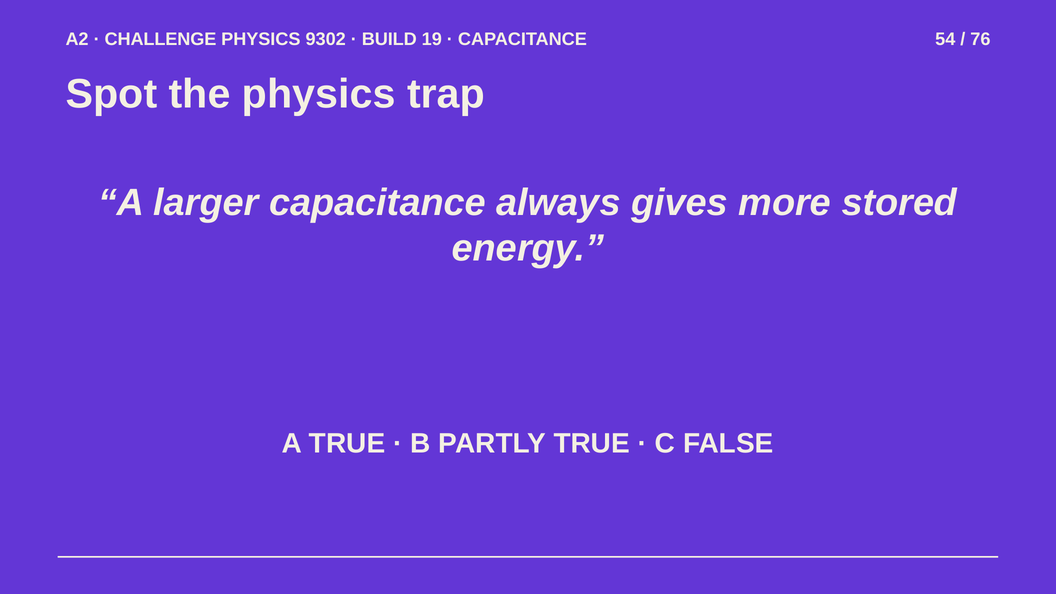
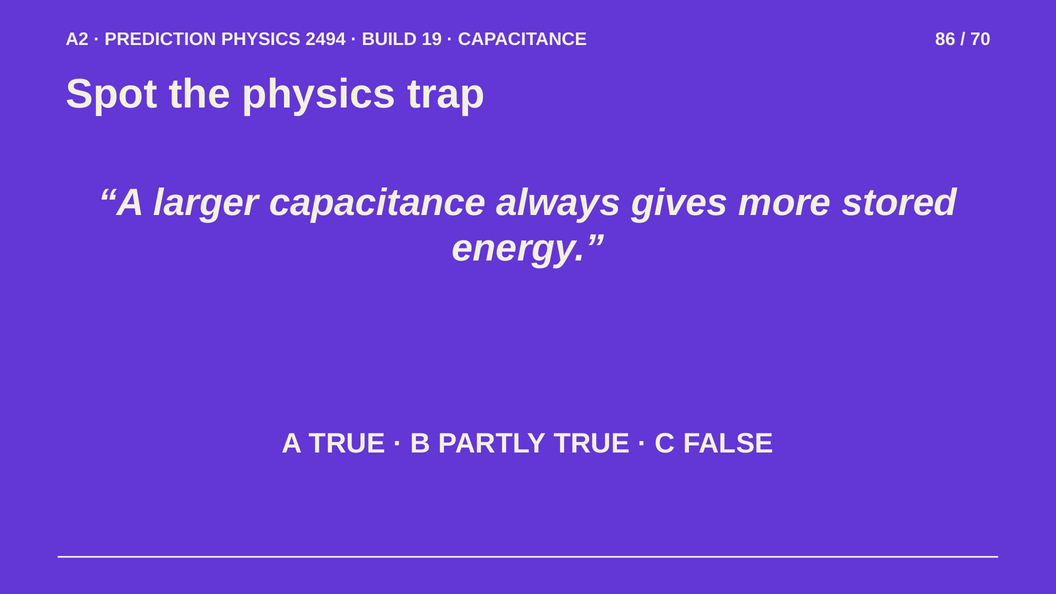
CHALLENGE: CHALLENGE -> PREDICTION (160, 39)
9302: 9302 -> 2494 (326, 39)
54: 54 -> 86 (945, 39)
76: 76 -> 70 (980, 39)
